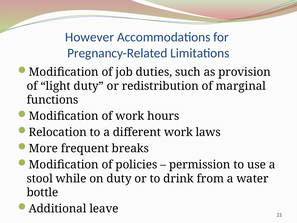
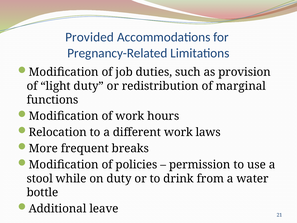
However: However -> Provided (90, 37)
